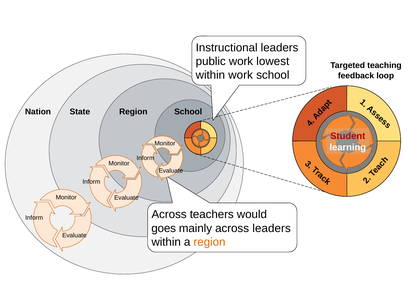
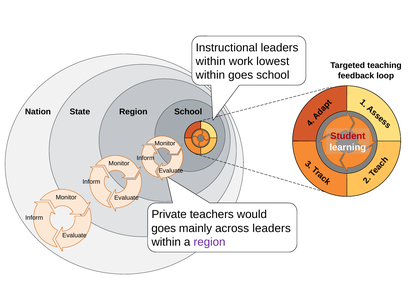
public: public -> within (211, 61)
within work: work -> goes (241, 75)
Across: Across -> Private (169, 215)
region colour: orange -> purple (210, 242)
